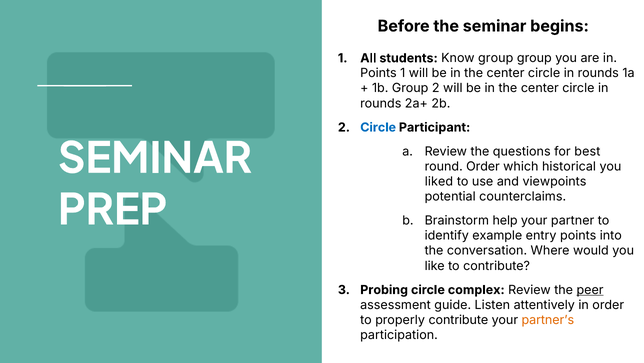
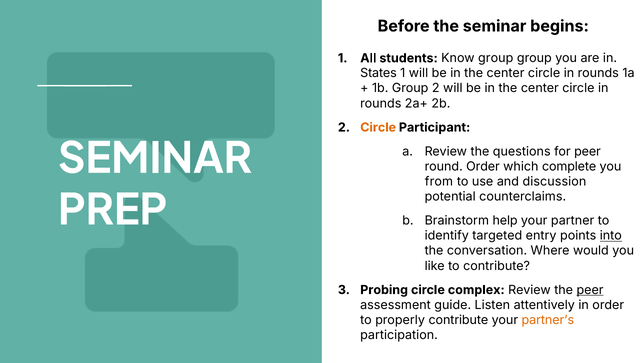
Points: Points -> States (379, 73)
Circle colour: blue -> orange (378, 127)
for best: best -> peer (588, 151)
historical: historical -> complete (569, 166)
liked: liked -> from (439, 181)
viewpoints: viewpoints -> discussion (554, 181)
example: example -> targeted (497, 235)
into underline: none -> present (611, 235)
